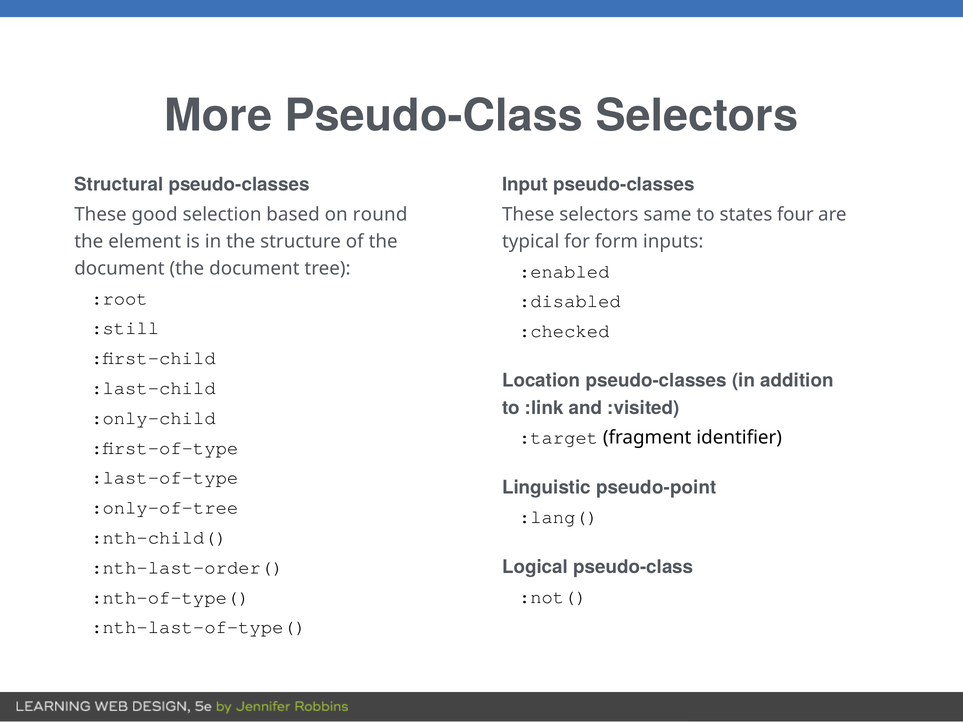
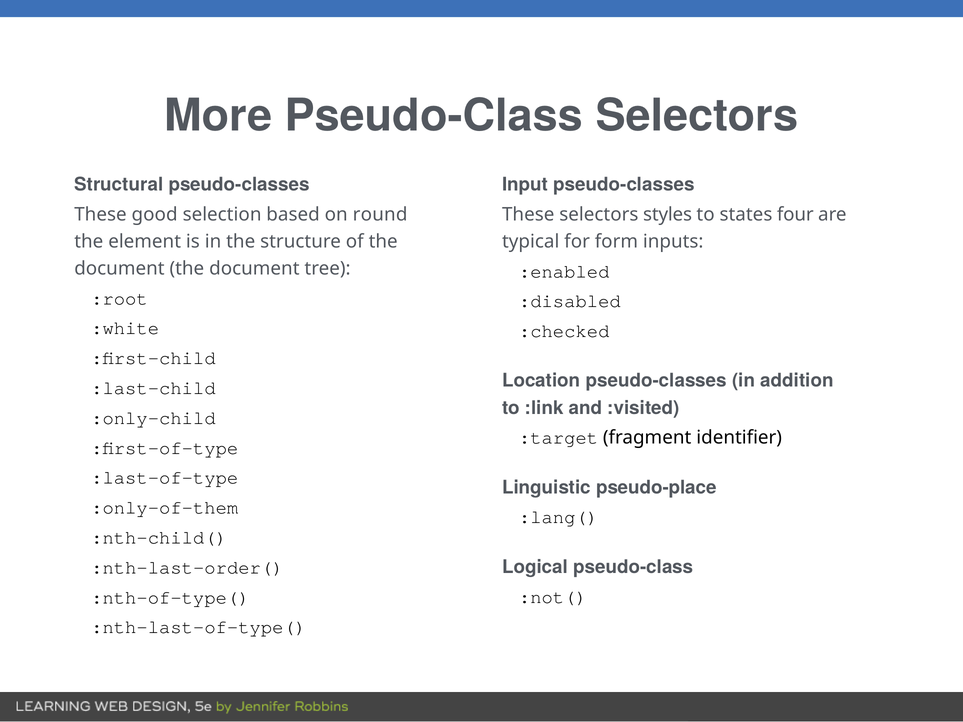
same: same -> styles (668, 214)
:still: :still -> :white (125, 328)
pseudo-point: pseudo-point -> pseudo-place (656, 488)
:only-of-tree: :only-of-tree -> :only-of-them (165, 508)
